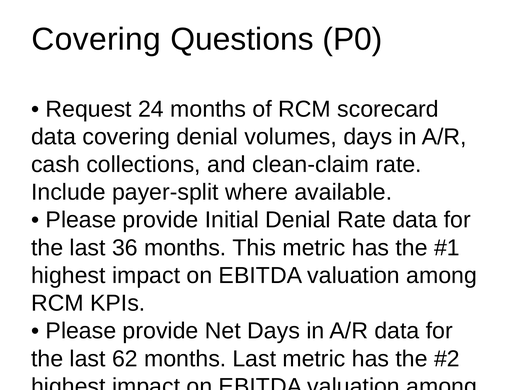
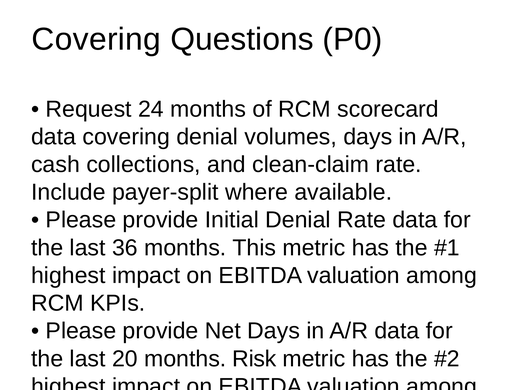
62: 62 -> 20 (125, 359)
months Last: Last -> Risk (254, 359)
